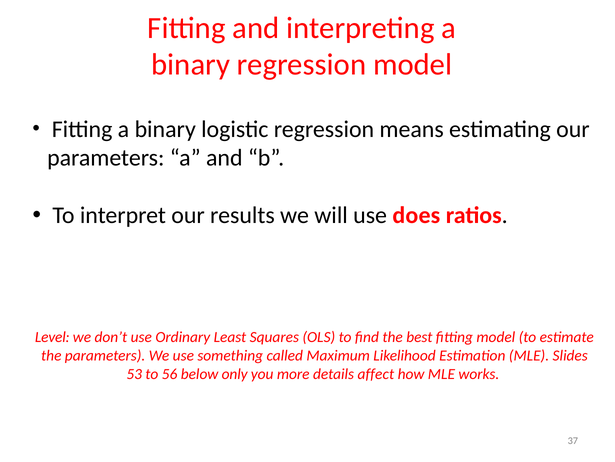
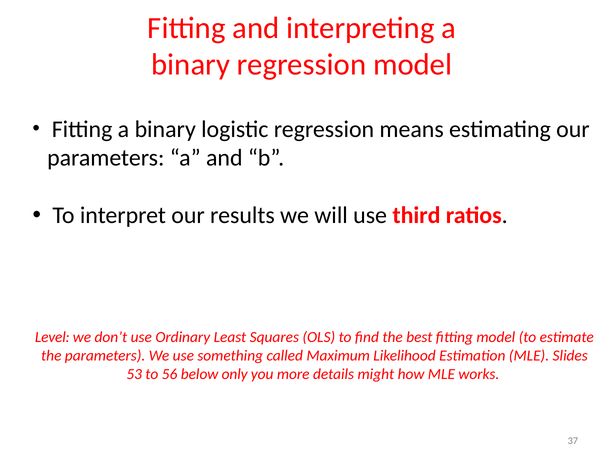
does: does -> third (416, 215)
affect: affect -> might (376, 373)
